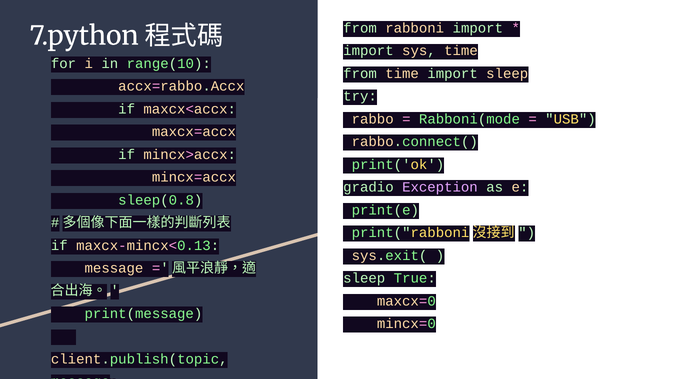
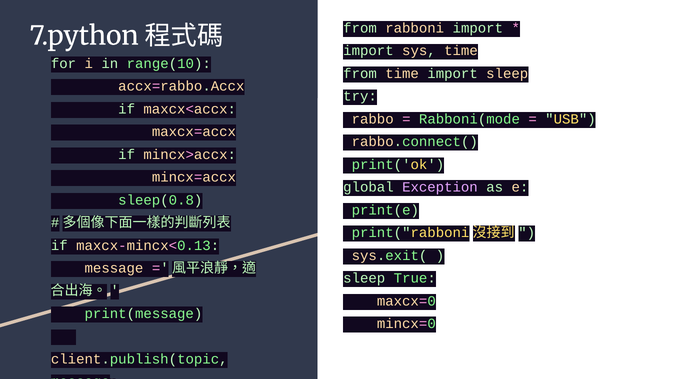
gradio: gradio -> global (368, 187)
